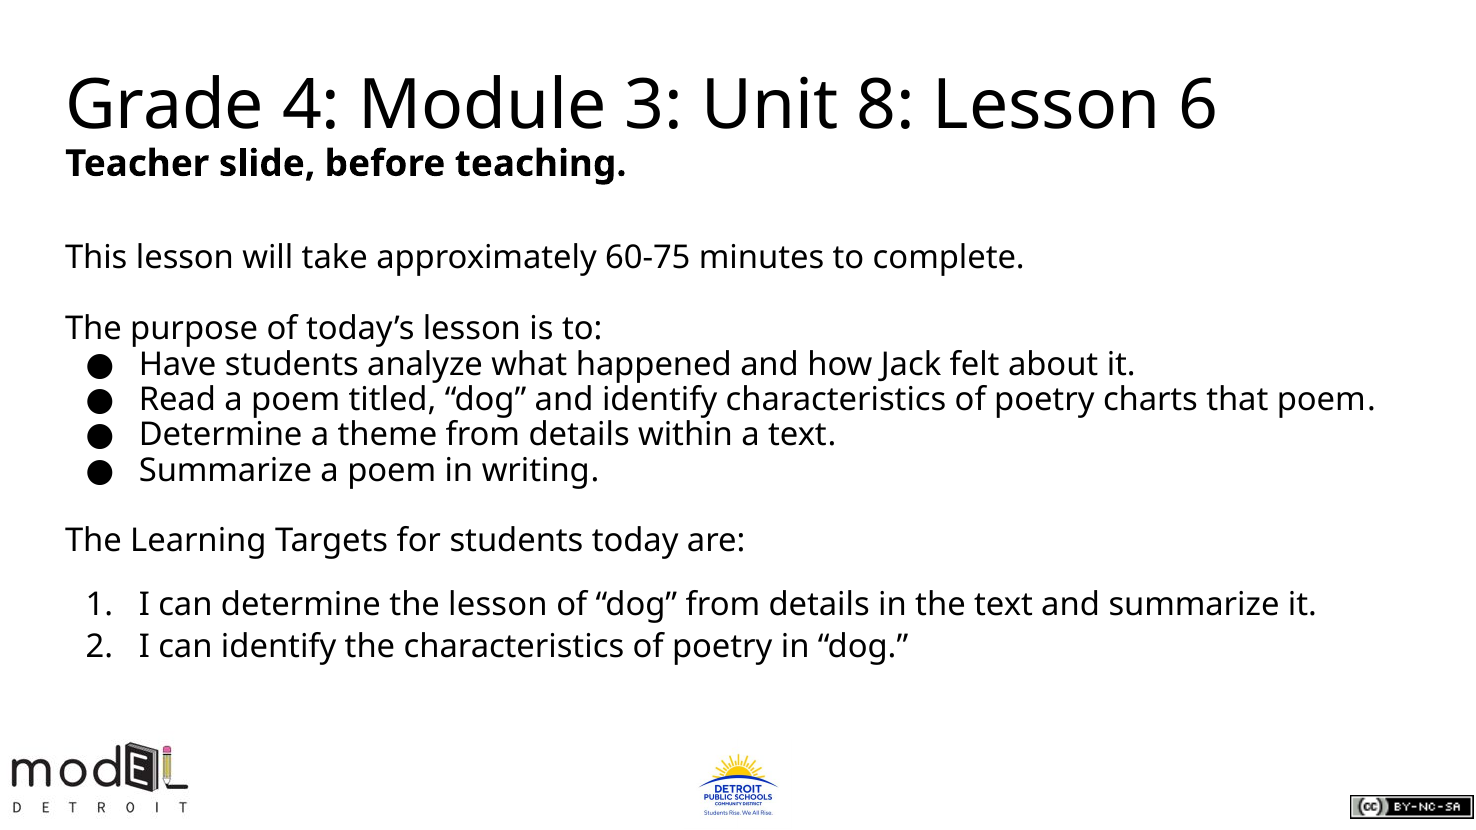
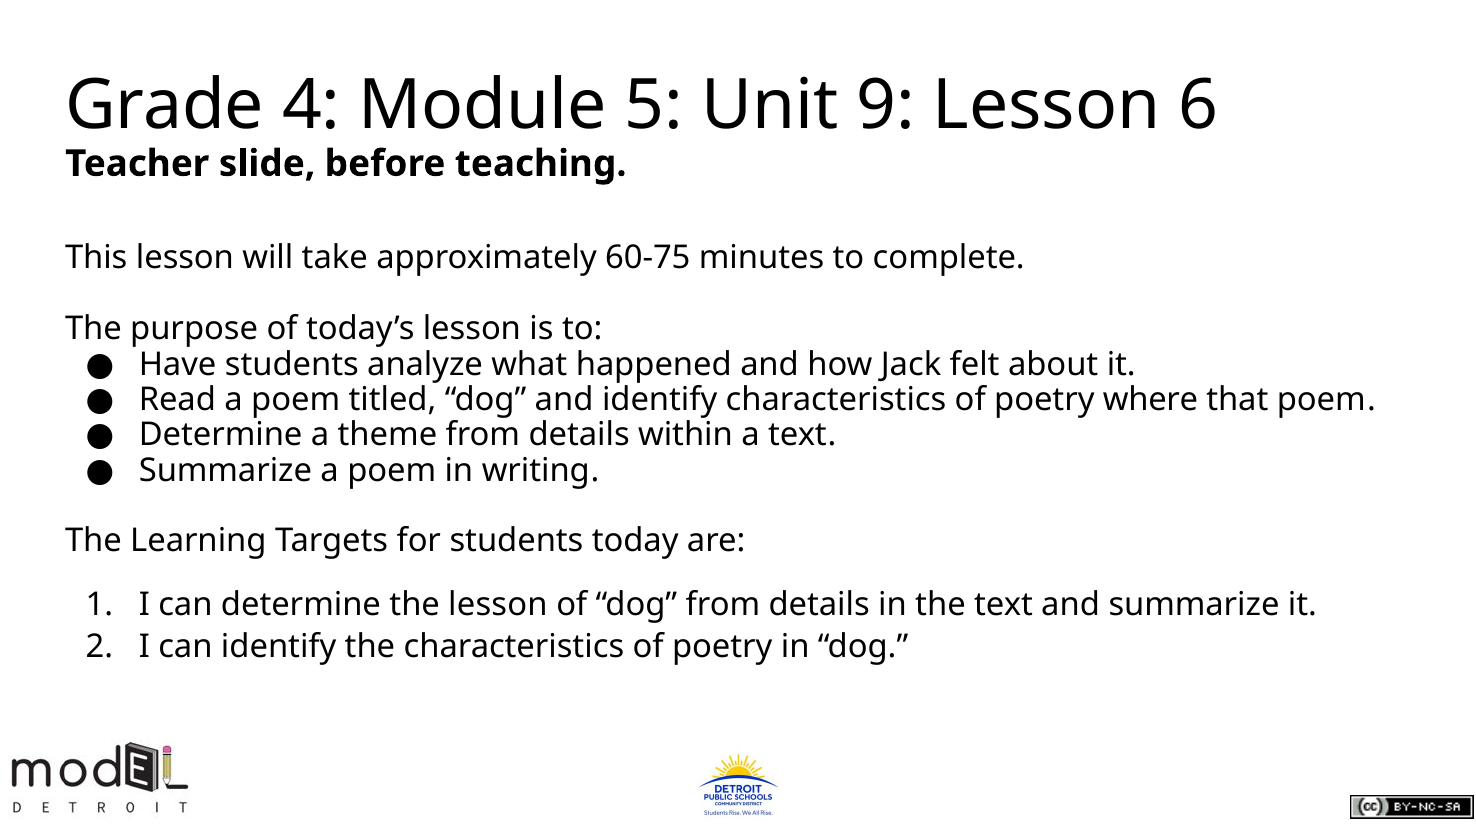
3: 3 -> 5 (654, 106)
8: 8 -> 9 (886, 106)
charts: charts -> where (1151, 400)
